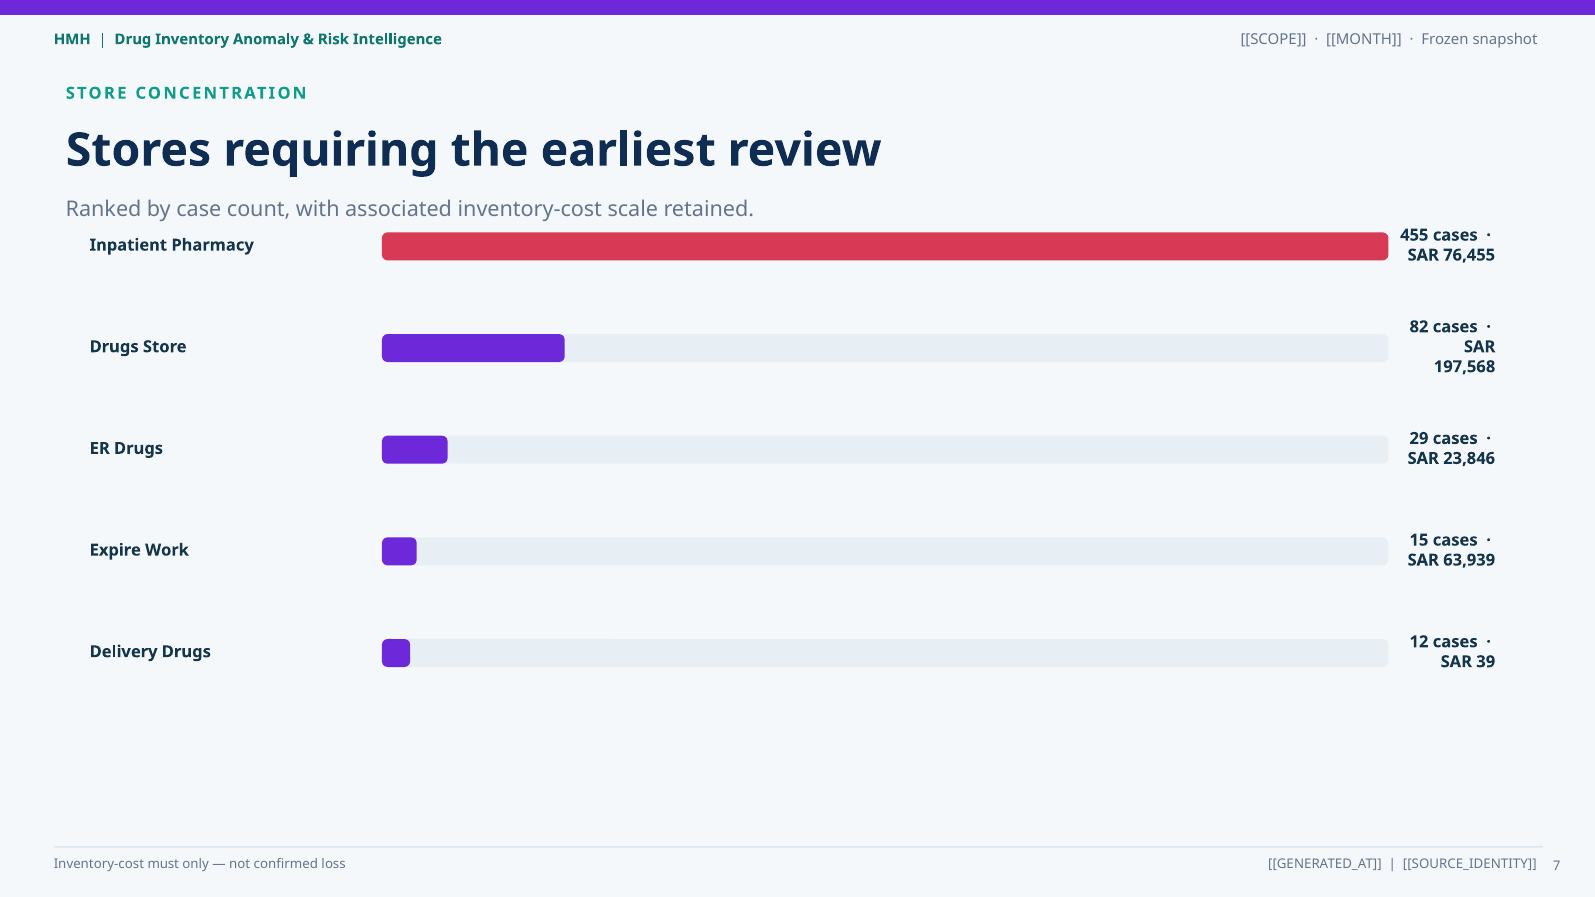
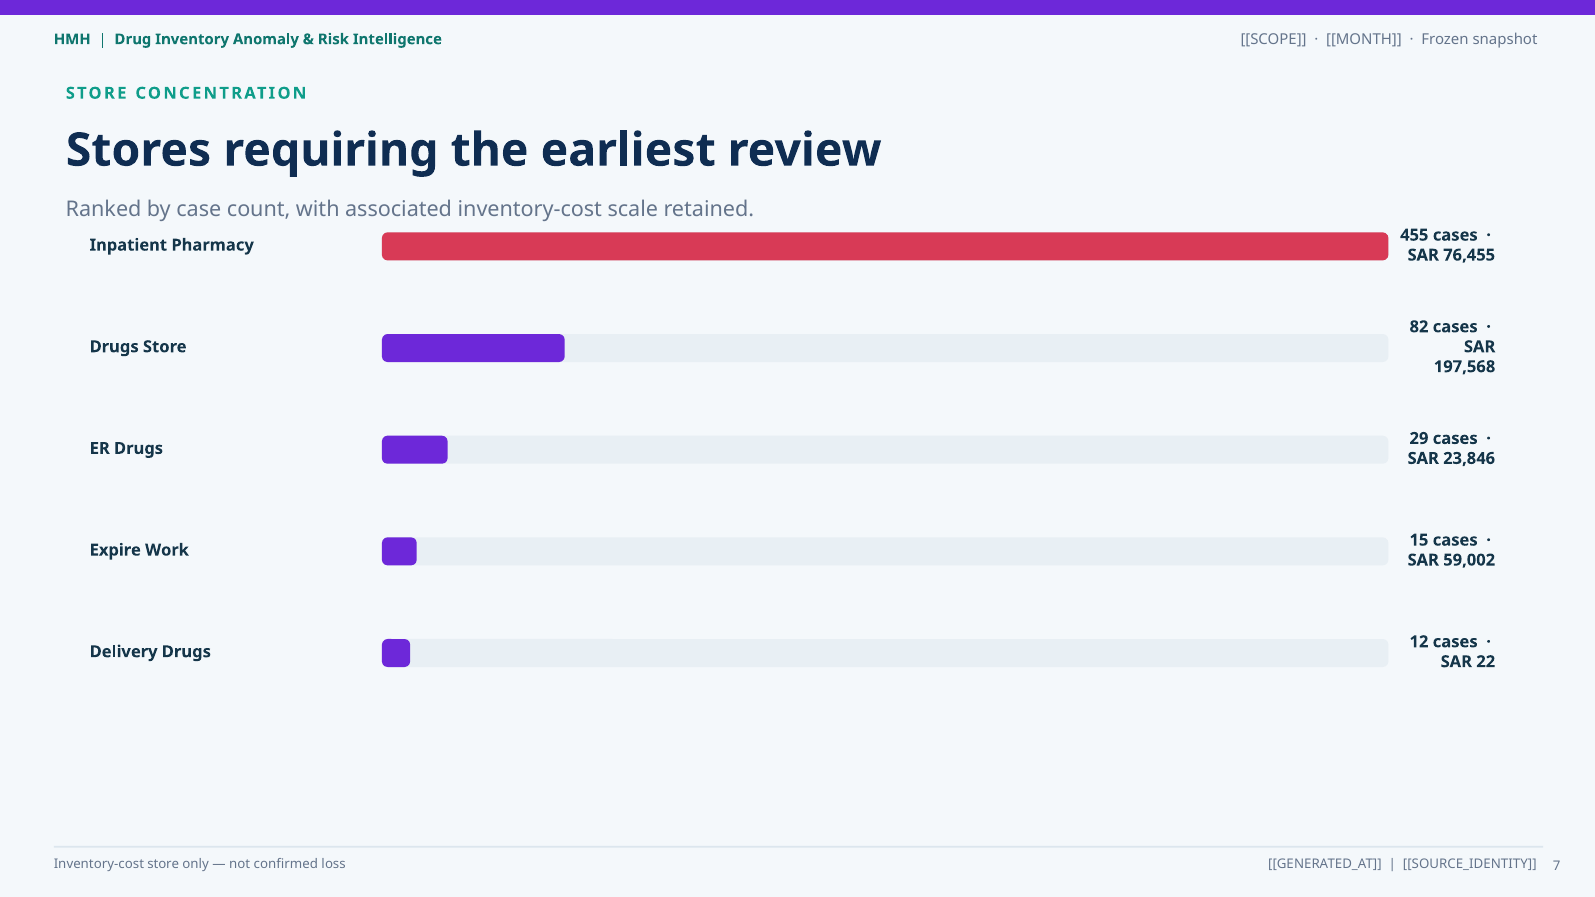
63,939: 63,939 -> 59,002 (1469, 560)
39: 39 -> 22 (1486, 662)
Inventory-cost must: must -> store (163, 865)
